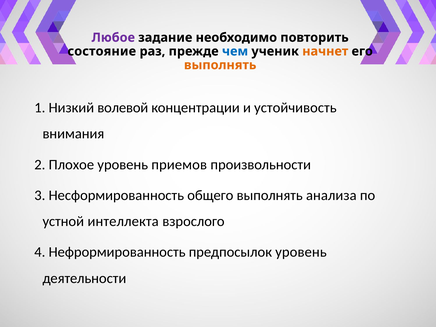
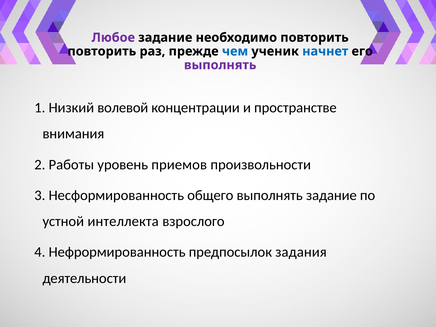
состояние: состояние -> повторить (102, 51)
начнет colour: orange -> blue (325, 51)
выполнять colour: orange -> purple (220, 65)
устойчивость: устойчивость -> пространстве (295, 108)
Плохое: Плохое -> Работы (71, 165)
выполнять анализа: анализа -> задание (331, 195)
предпосылок уровень: уровень -> задания (301, 252)
